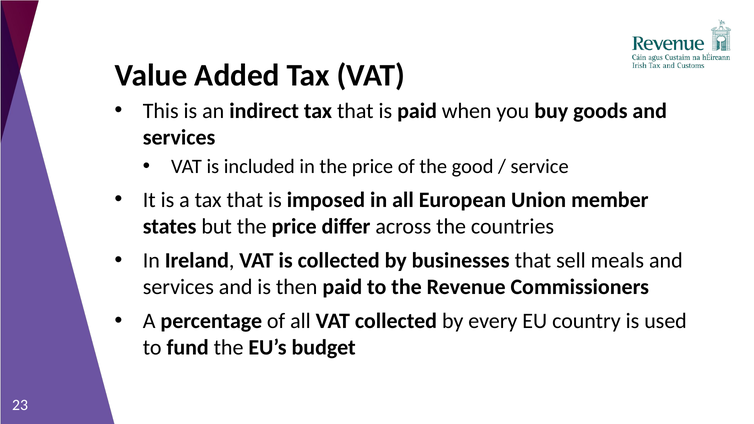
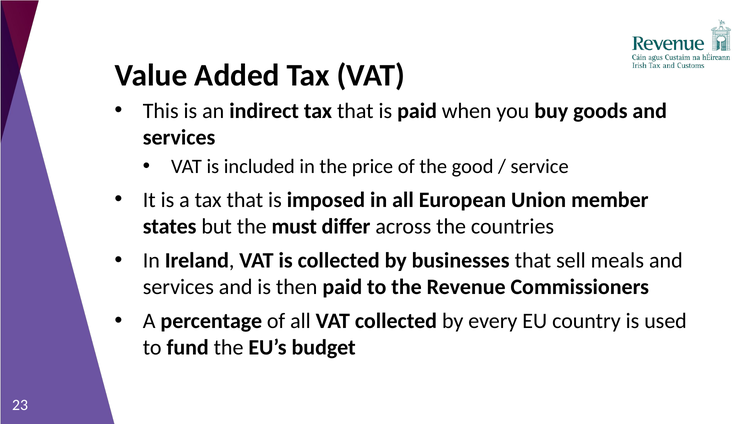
but the price: price -> must (294, 226)
